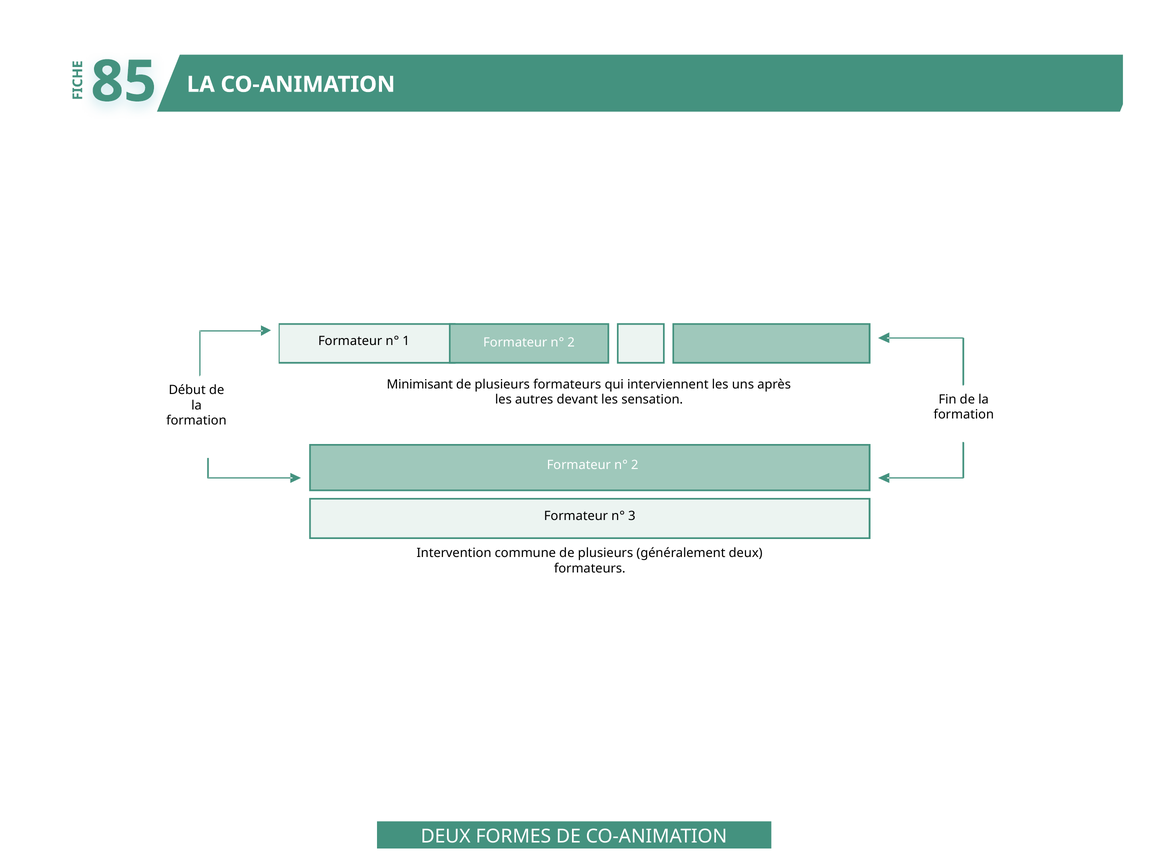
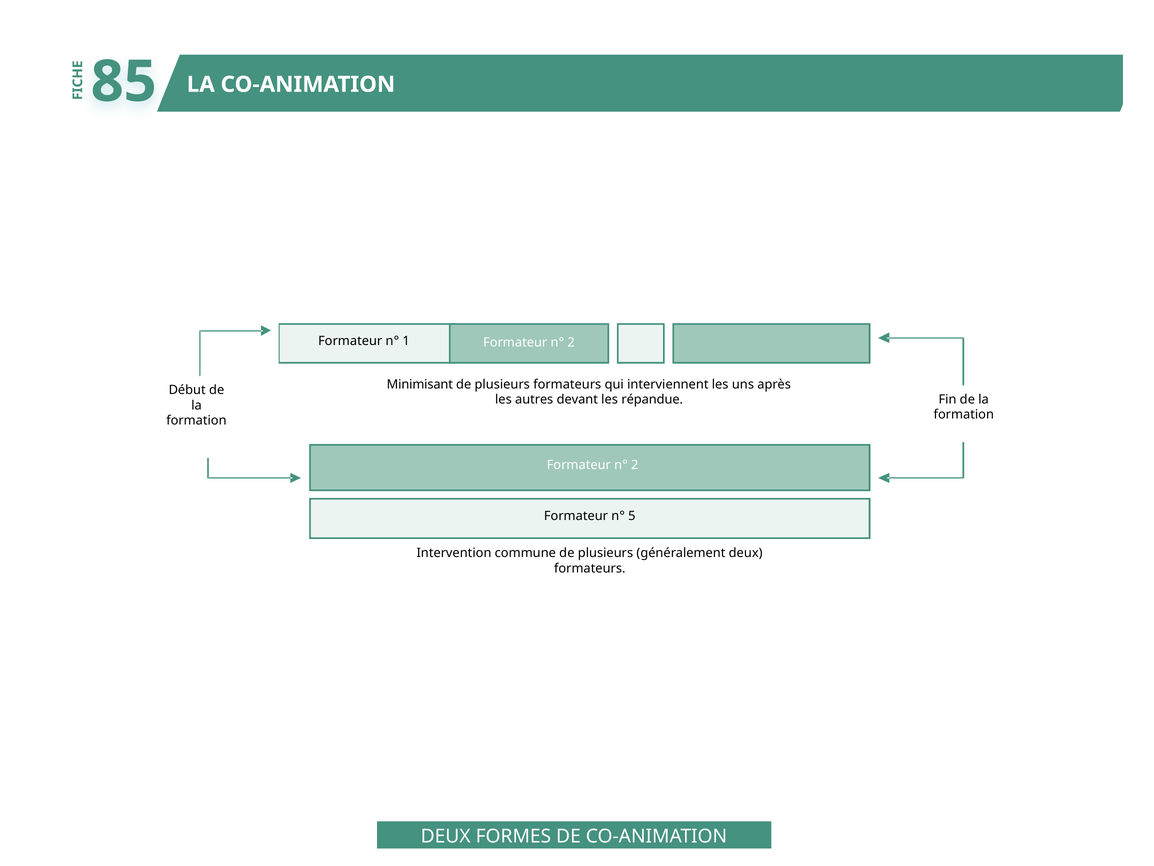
sensation: sensation -> répandue (652, 400)
3: 3 -> 5 (632, 516)
